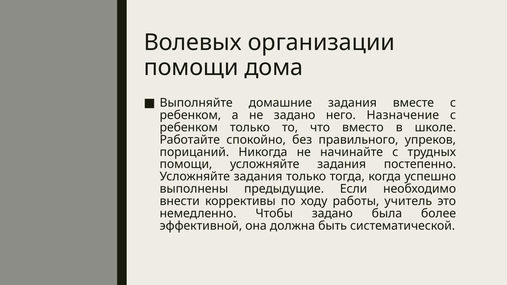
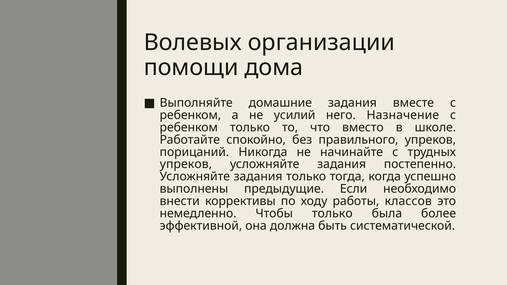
не задано: задано -> усилий (295, 115)
помощи: помощи -> упреков (186, 164)
учитель: учитель -> классов (408, 201)
Чтобы задано: задано -> только (332, 214)
